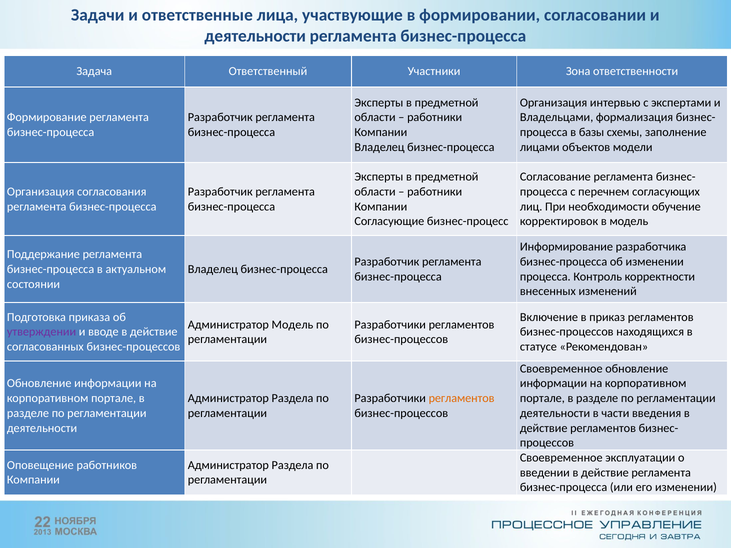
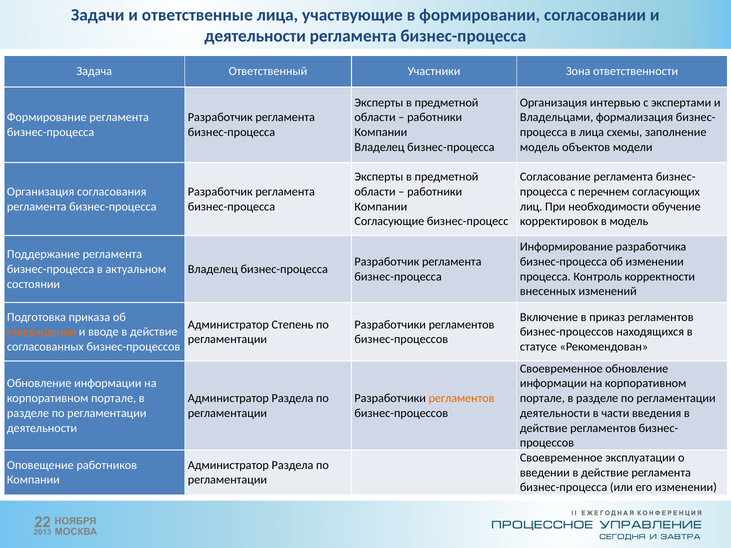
в базы: базы -> лица (591, 132)
лицами: лицами -> модель (540, 147)
Администратор Модель: Модель -> Степень (292, 325)
утверждении colour: purple -> orange (42, 332)
